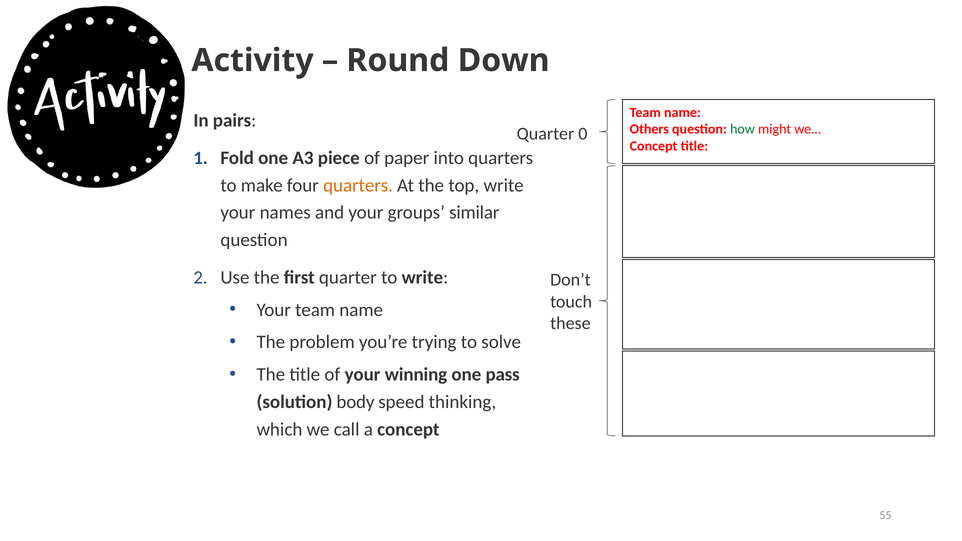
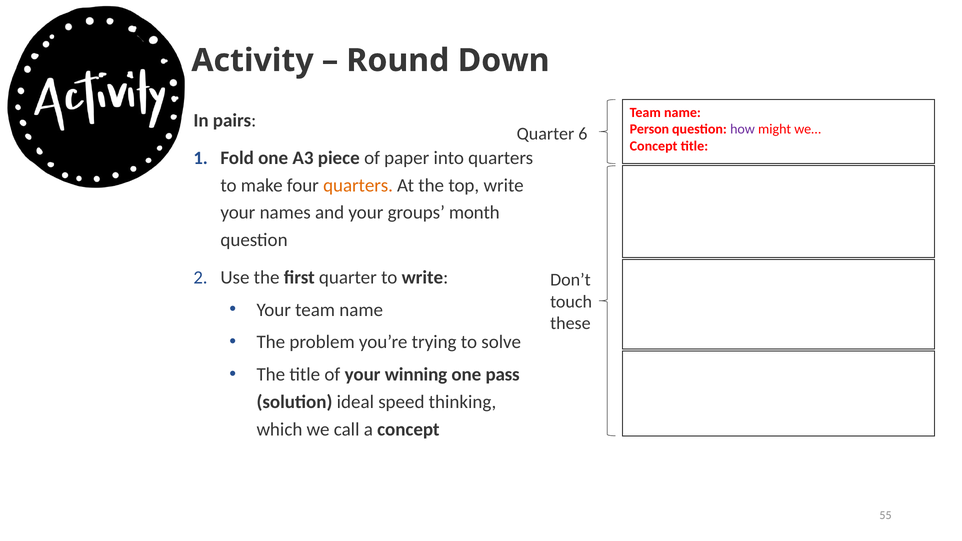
Others: Others -> Person (649, 129)
how colour: green -> purple (743, 129)
0: 0 -> 6 (583, 134)
similar: similar -> month (474, 213)
body: body -> ideal (355, 402)
